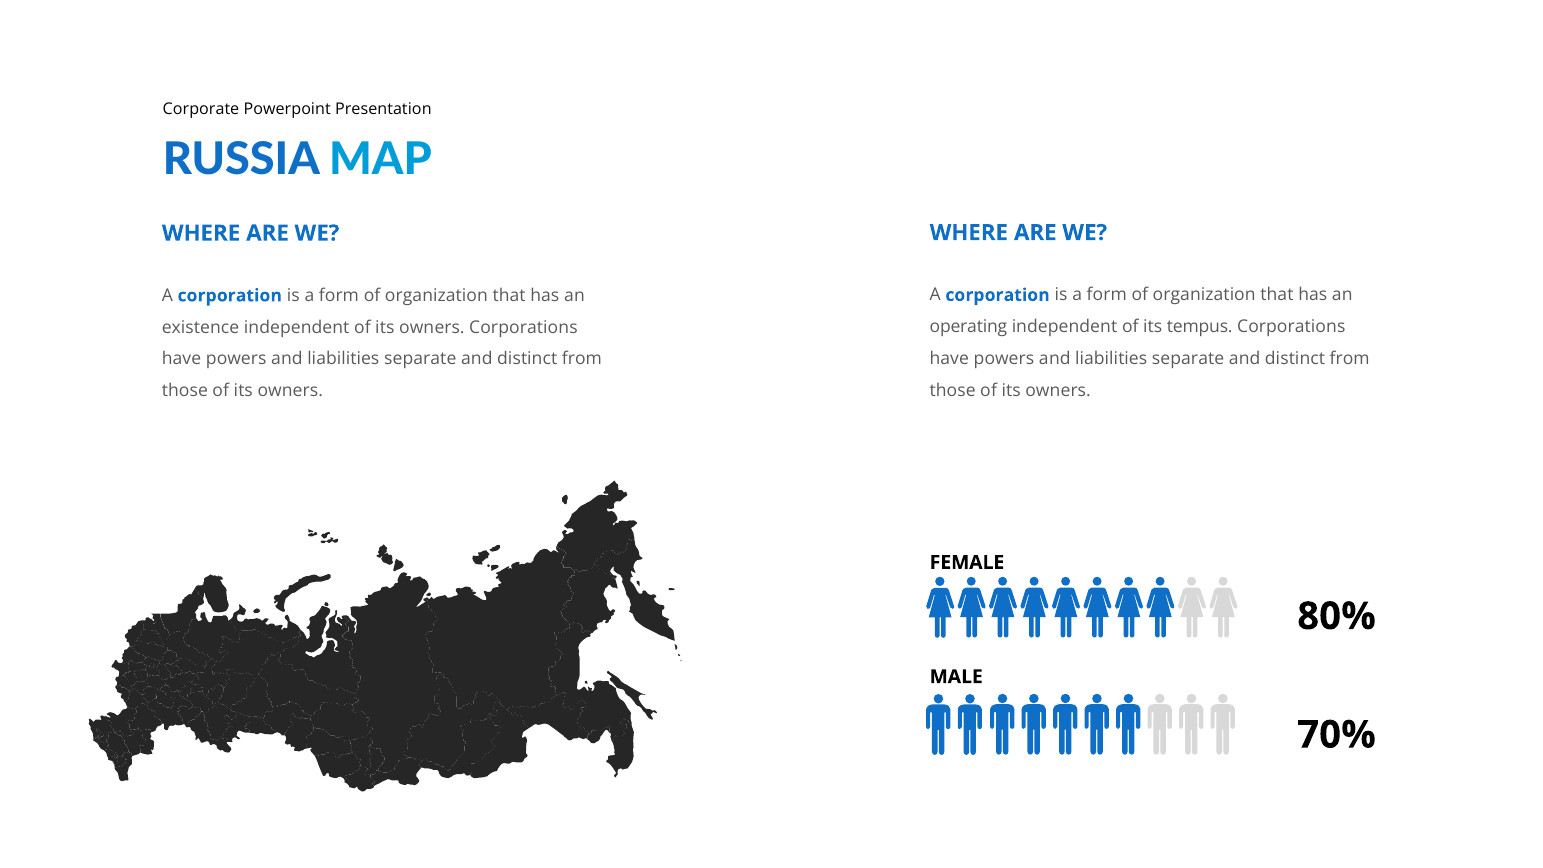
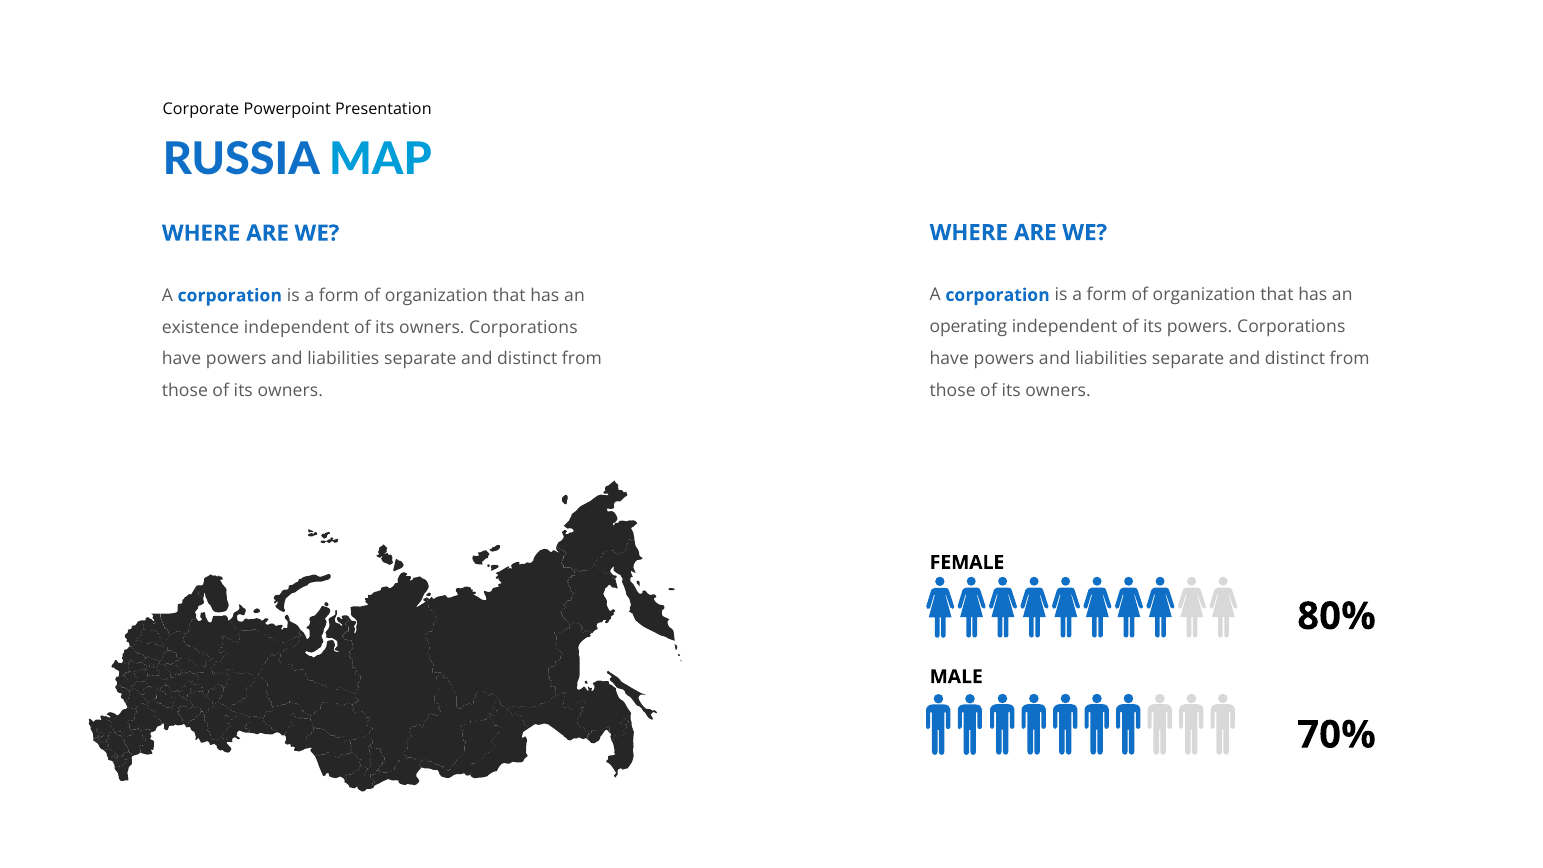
its tempus: tempus -> powers (1200, 327)
